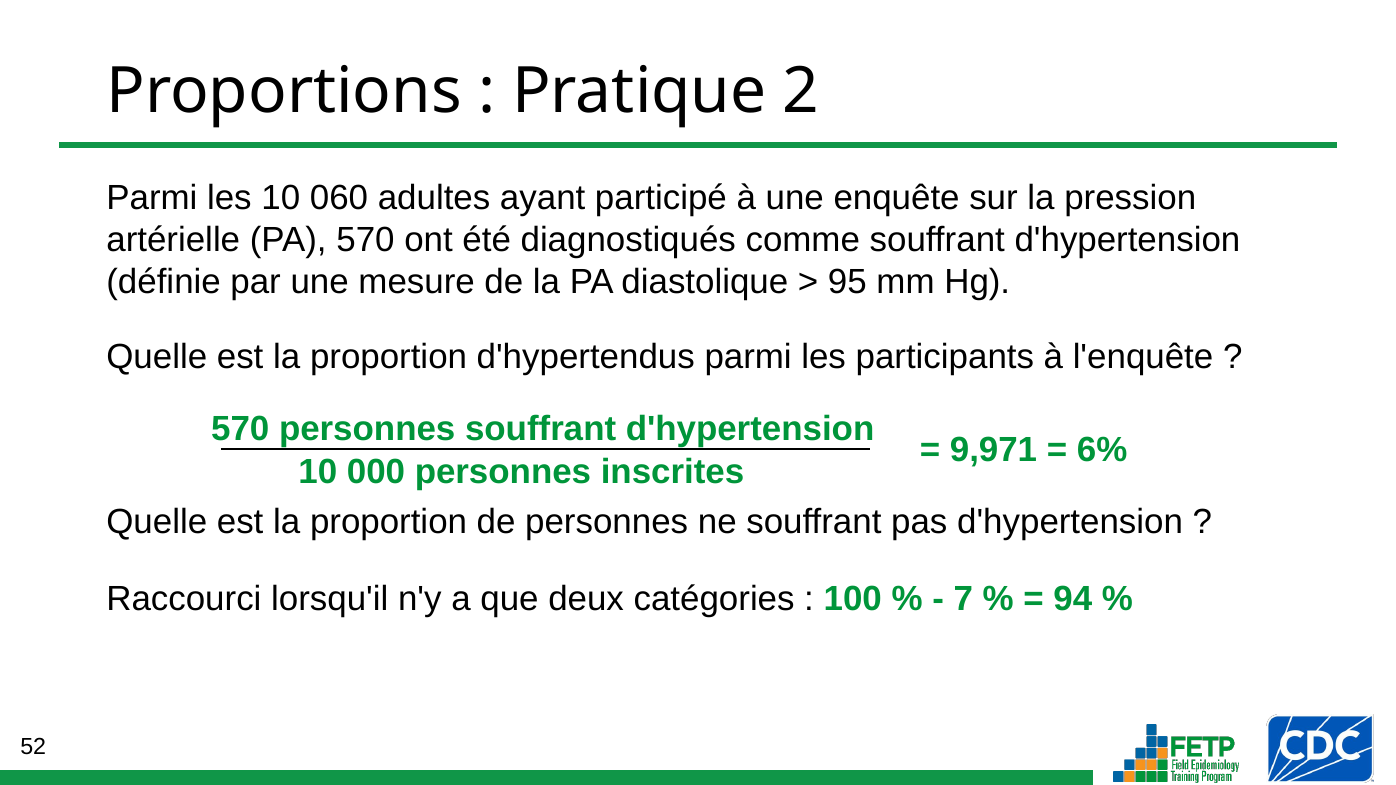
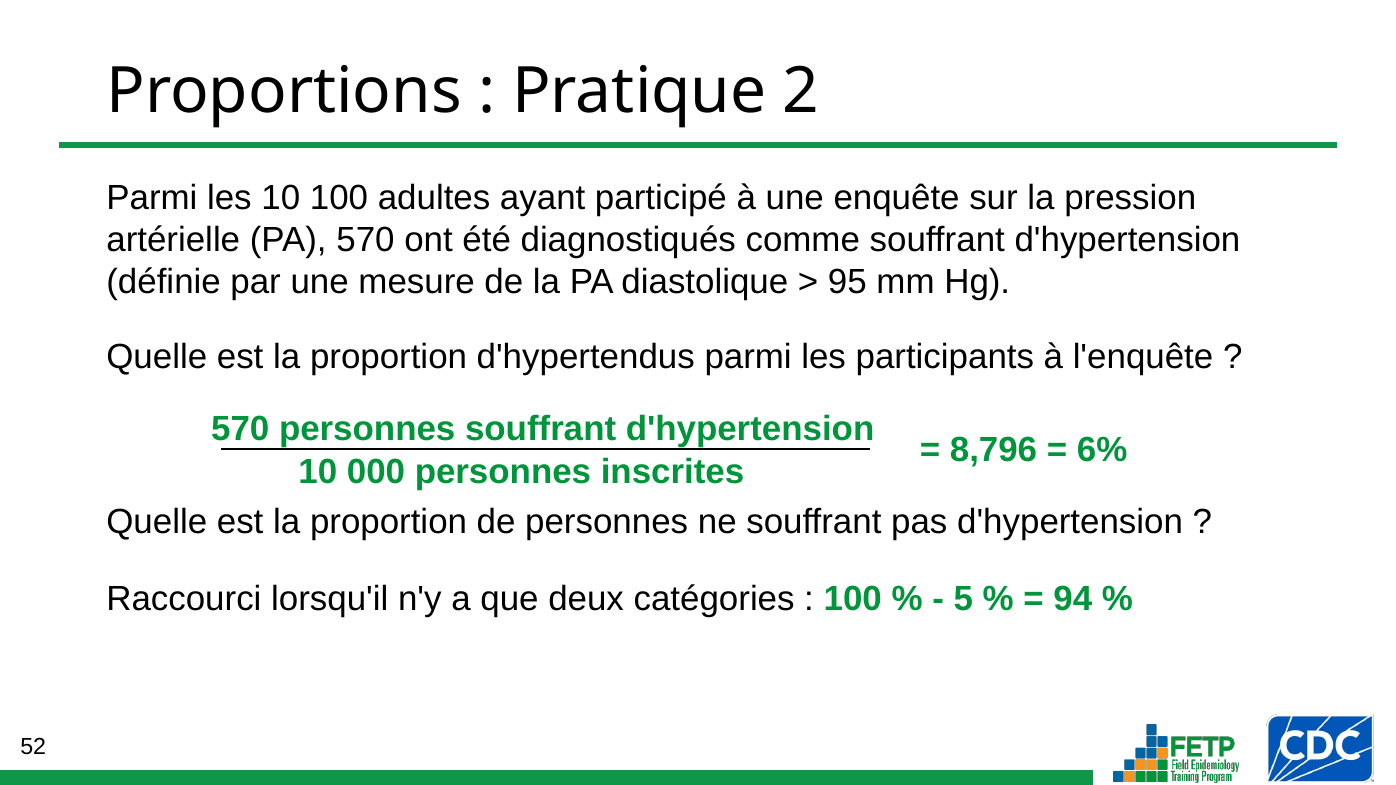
10 060: 060 -> 100 (339, 198)
9,971: 9,971 -> 8,796 (994, 450)
7: 7 -> 5 (963, 599)
